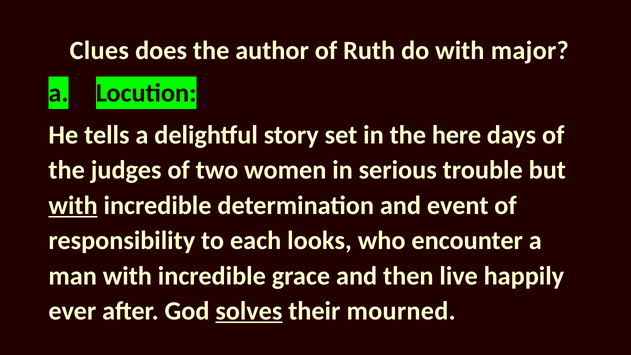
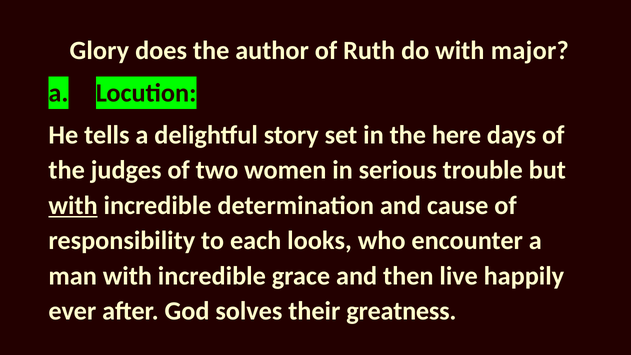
Clues: Clues -> Glory (99, 51)
event: event -> cause (458, 205)
solves underline: present -> none (249, 311)
mourned: mourned -> greatness (401, 311)
